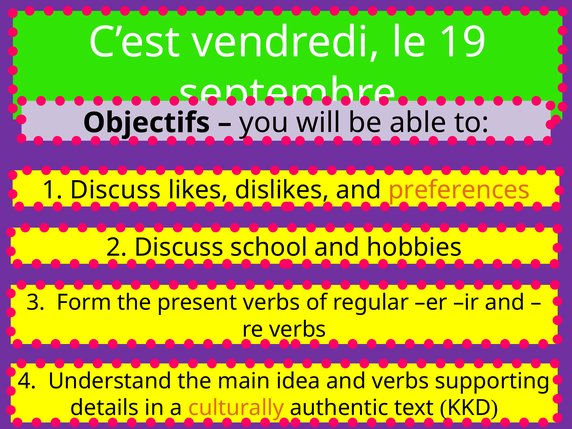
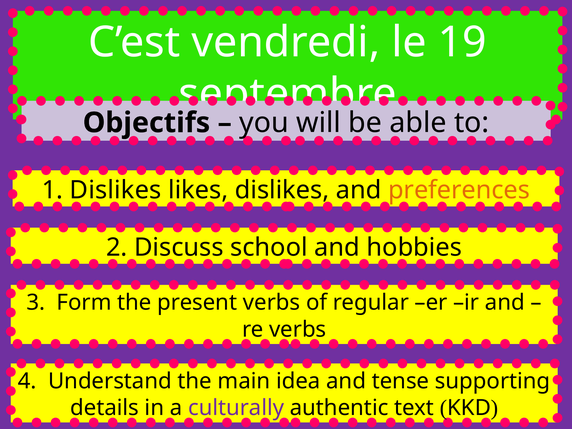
1 Discuss: Discuss -> Dislikes (116, 190)
and verbs: verbs -> tense (401, 381)
culturally colour: orange -> purple (236, 408)
